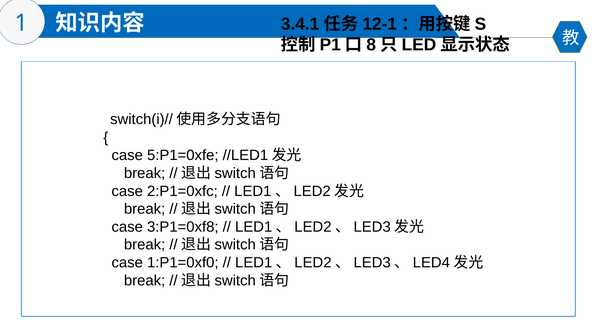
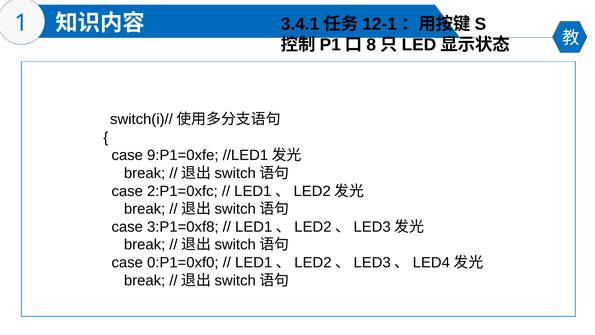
5:P1=0xfe: 5:P1=0xfe -> 9:P1=0xfe (183, 155)
1:P1=0xf0: 1:P1=0xf0 -> 0:P1=0xf0 (183, 262)
